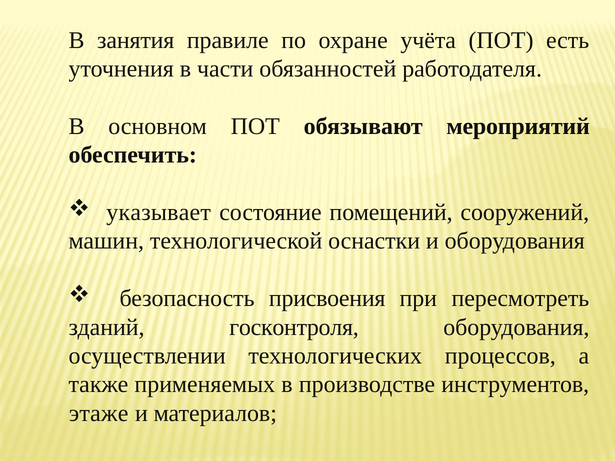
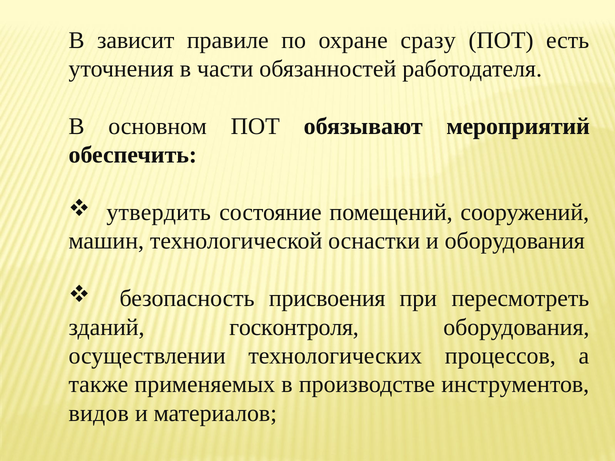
занятия: занятия -> зависит (136, 40)
учёта: учёта -> сразу (428, 40)
указывает: указывает -> утвердить (159, 212)
этаже: этаже -> видов (99, 414)
